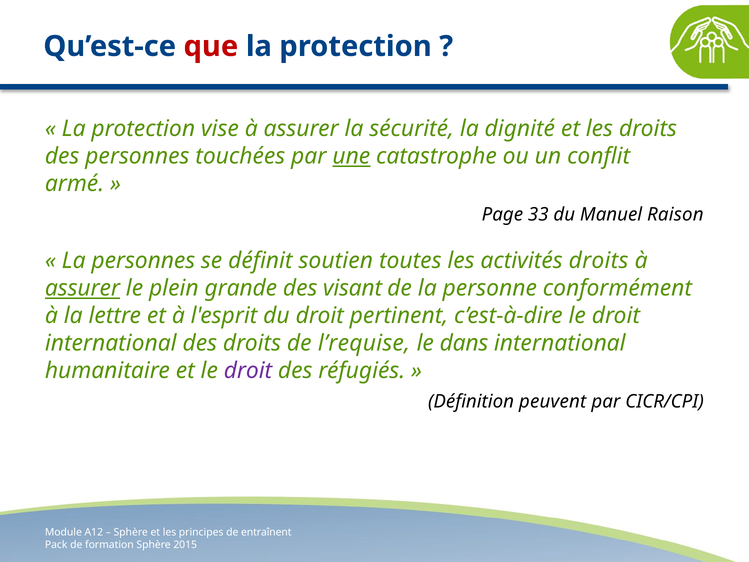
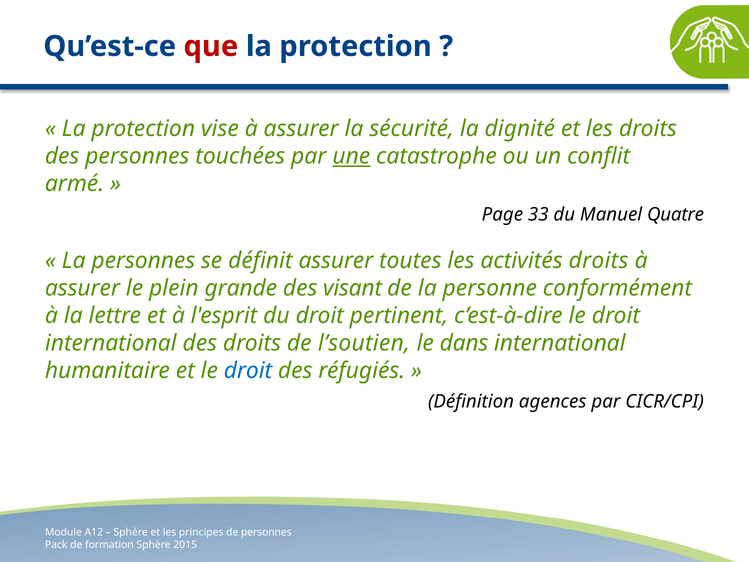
Raison: Raison -> Quatre (676, 215)
définit soutien: soutien -> assurer (336, 261)
assurer underline: present -> none (82, 288)
l’requise: l’requise -> l’soutien (364, 343)
droit colour: purple -> blue (248, 371)
peuvent: peuvent -> agences (553, 401)
de entraînent: entraînent -> personnes (266, 532)
